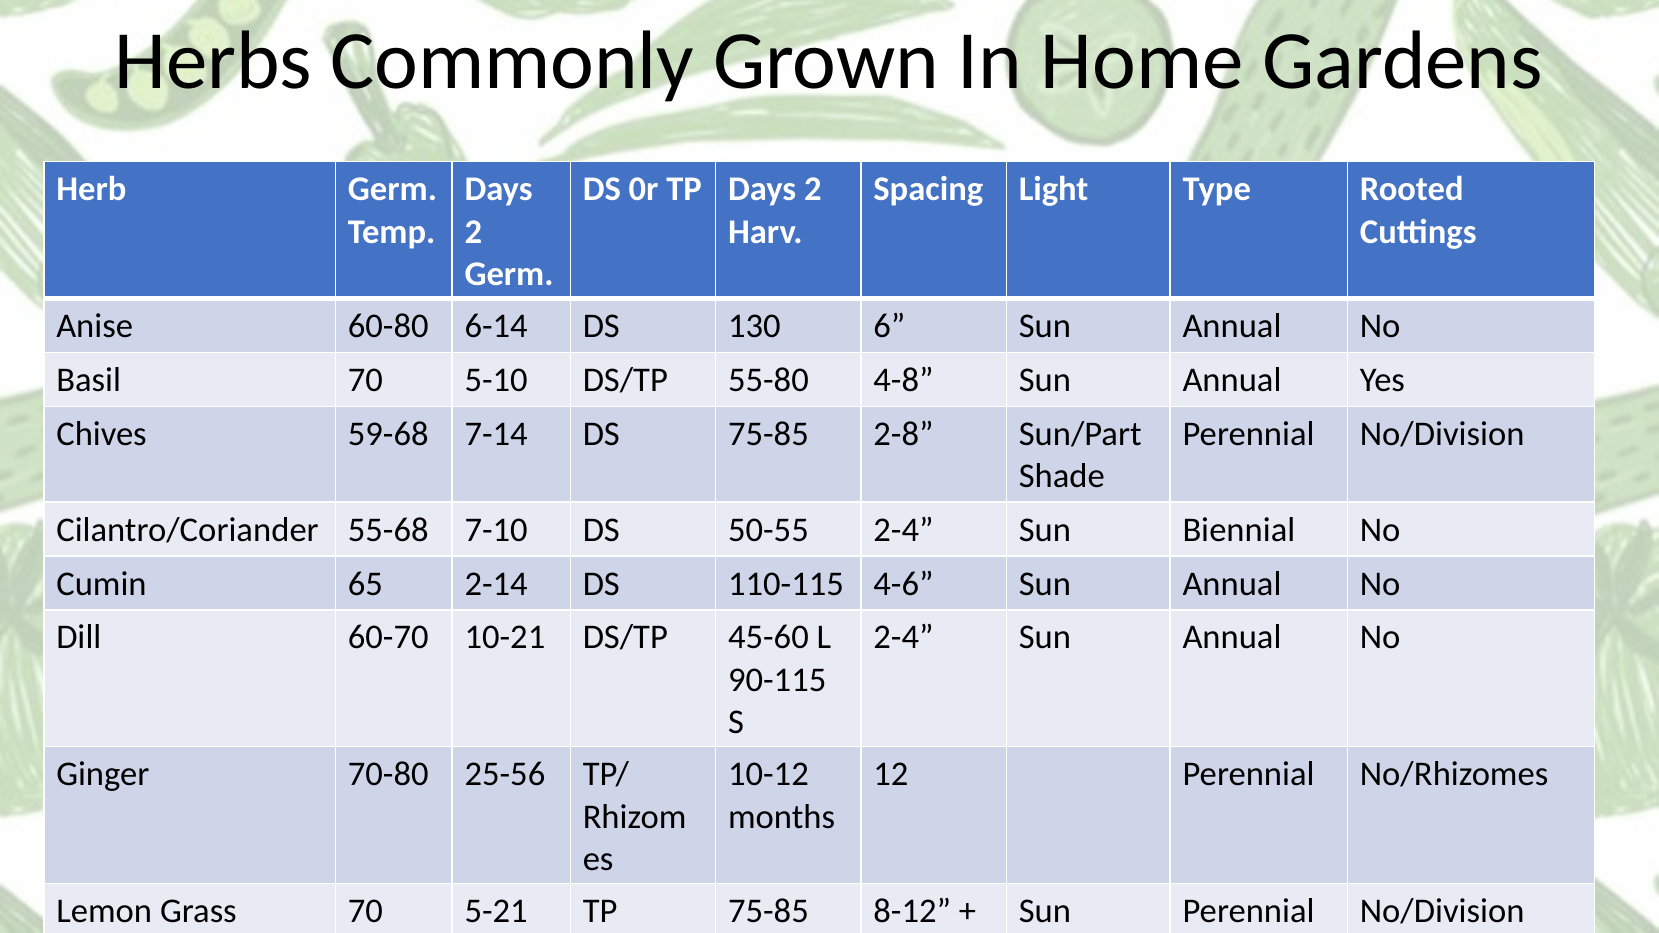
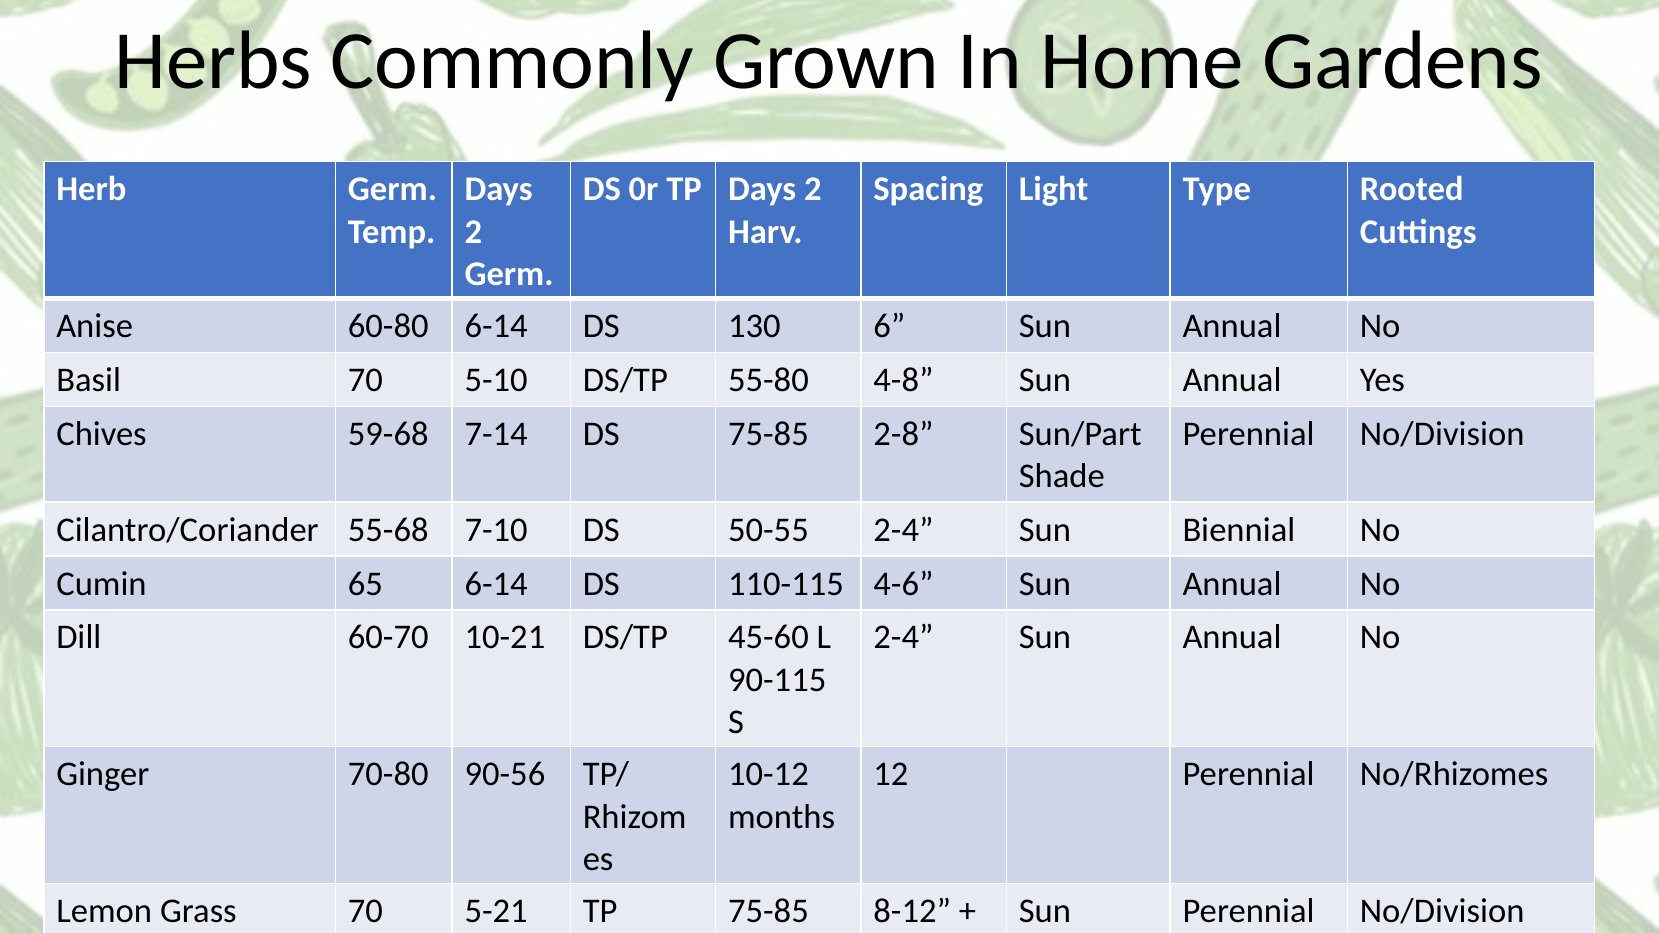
65 2-14: 2-14 -> 6-14 (496, 584)
25-56: 25-56 -> 90-56 (505, 775)
